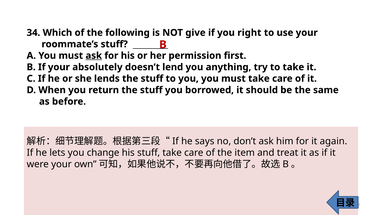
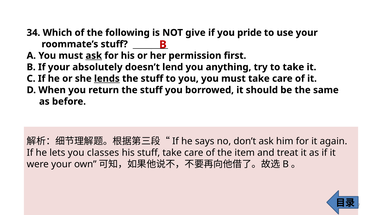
right: right -> pride (249, 33)
lends underline: none -> present (107, 79)
change: change -> classes (103, 153)
